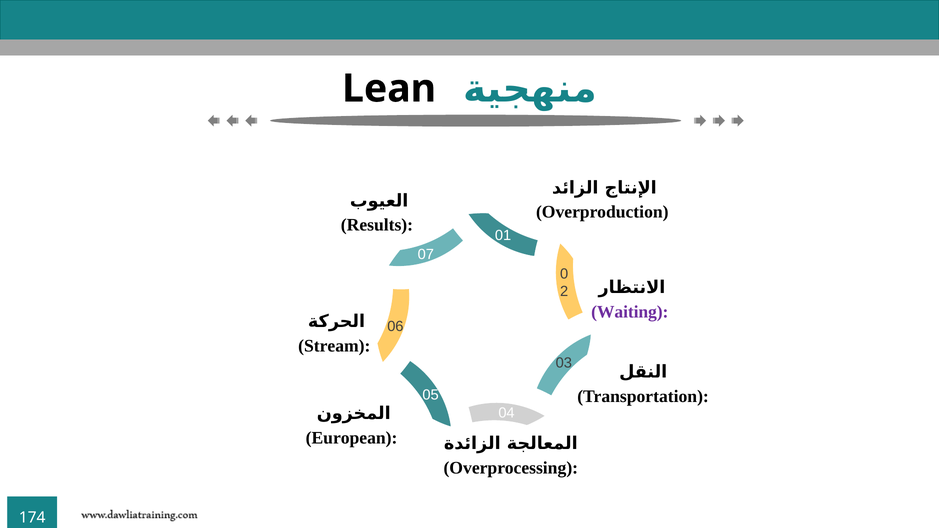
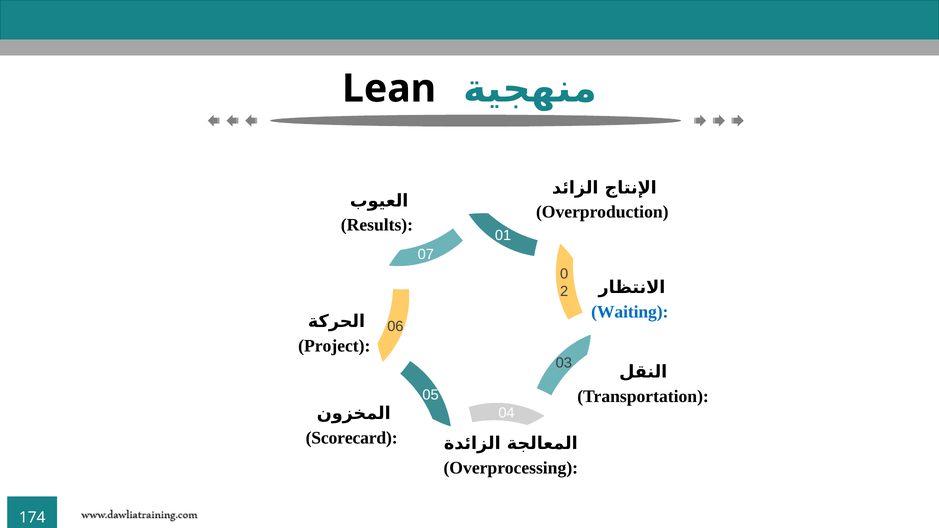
Waiting colour: purple -> blue (630, 312)
Stream: Stream -> Project (334, 346)
European: European -> Scorecard (352, 438)
